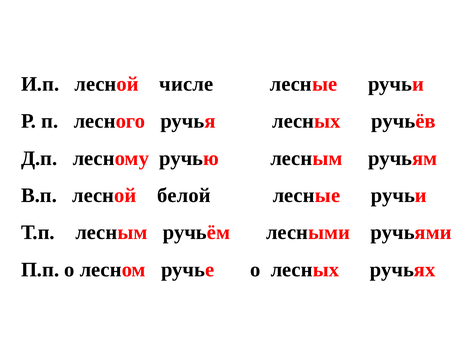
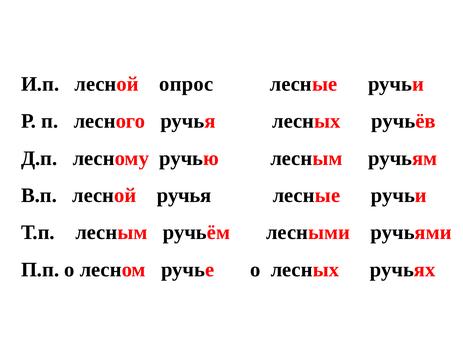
числе: числе -> опрос (186, 84)
лесной белой: белой -> ручья (184, 195)
